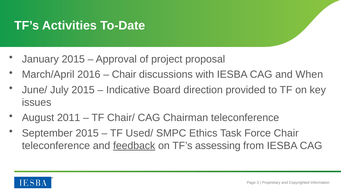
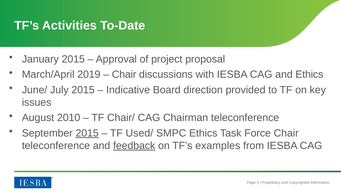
2016: 2016 -> 2019 (89, 74)
and When: When -> Ethics (309, 74)
2011: 2011 -> 2010 (69, 118)
2015 underline: none -> present (87, 133)
assessing: assessing -> examples (218, 146)
